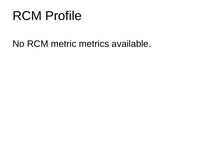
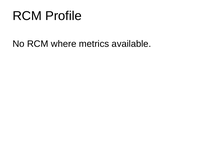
metric: metric -> where (64, 44)
